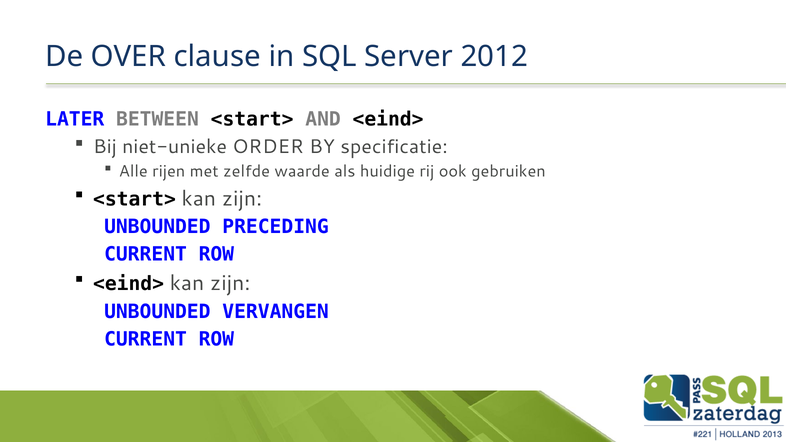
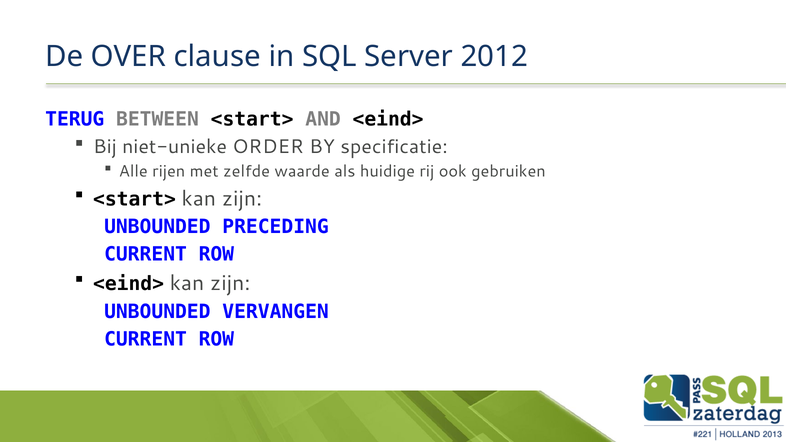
LATER: LATER -> TERUG (75, 119)
